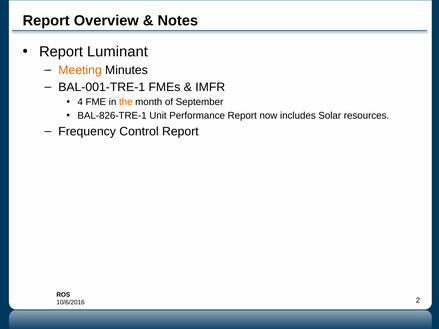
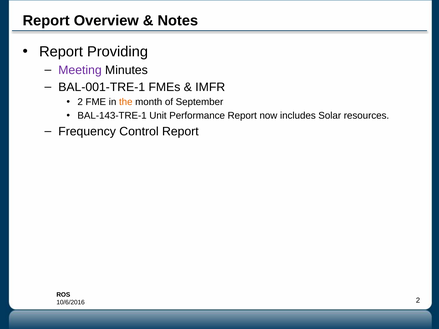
Luminant: Luminant -> Providing (117, 52)
Meeting colour: orange -> purple (80, 70)
4: 4 -> 2 (80, 102)
BAL-826-TRE-1: BAL-826-TRE-1 -> BAL-143-TRE-1 (112, 116)
